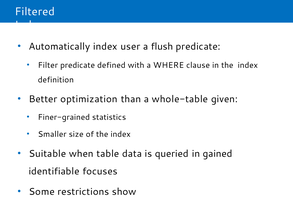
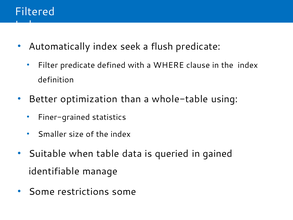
user: user -> seek (130, 46)
given: given -> using (224, 99)
focuses: focuses -> manage (100, 171)
restrictions show: show -> some (124, 191)
